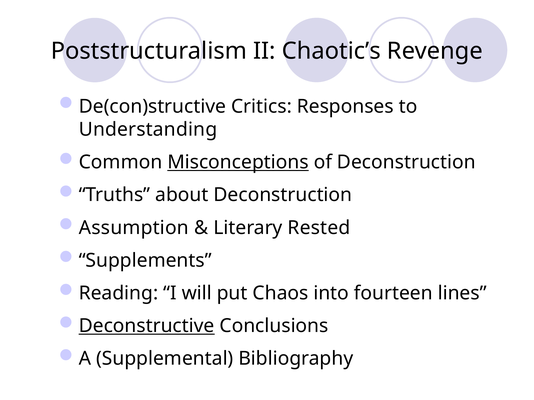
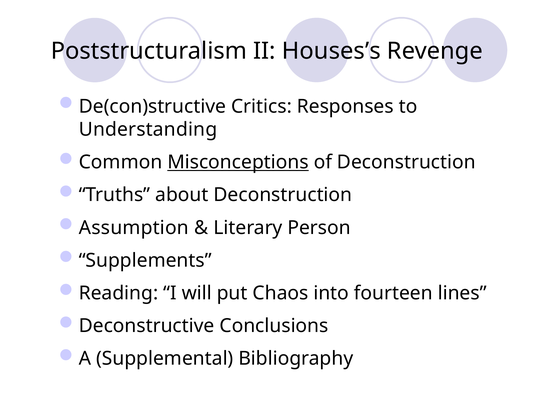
Chaotic’s: Chaotic’s -> Houses’s (331, 51)
Rested: Rested -> Person (319, 228)
Deconstructive underline: present -> none (147, 326)
